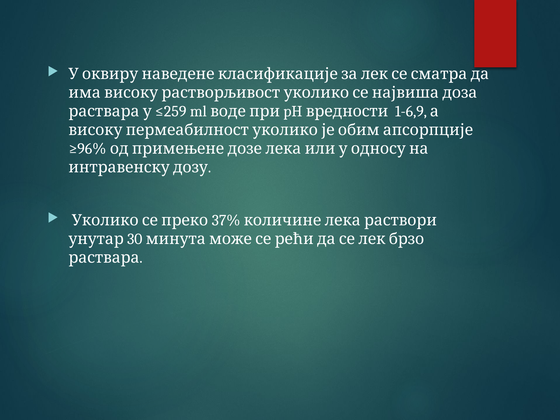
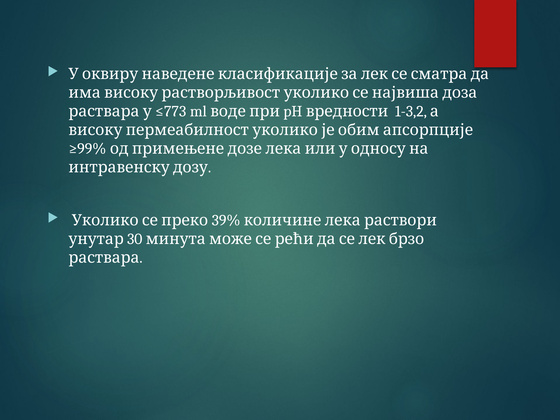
≤259: ≤259 -> ≤773 (171, 111)
1-6,9: 1-6,9 -> 1-3,2 (411, 111)
≥96%: ≥96% -> ≥99% (87, 149)
37%: 37% -> 39% (226, 220)
